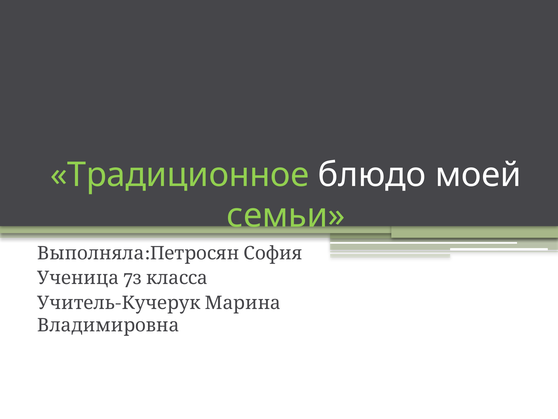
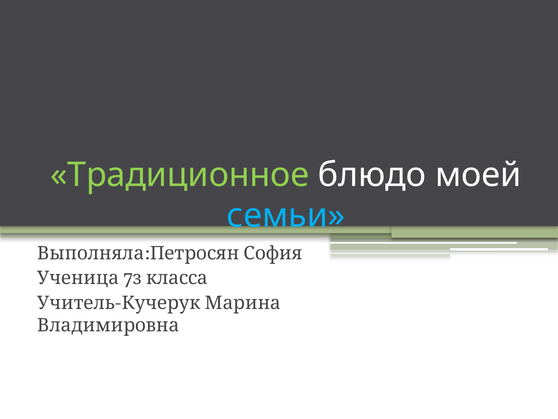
семьи colour: light green -> light blue (286, 215)
